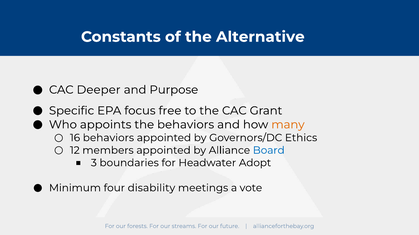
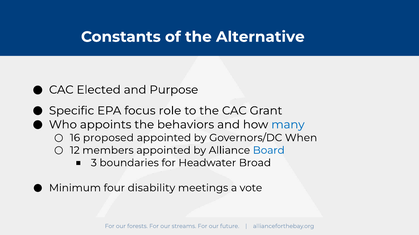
Deeper: Deeper -> Elected (99, 90)
free: free -> role (170, 111)
many colour: orange -> blue (288, 125)
16 behaviors: behaviors -> proposed (108, 138)
Ethics: Ethics -> When (301, 138)
Adopt: Adopt -> Broad (255, 163)
